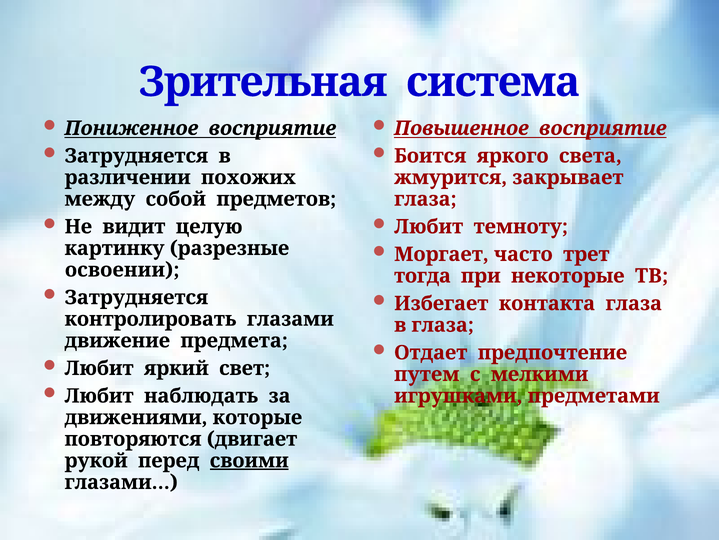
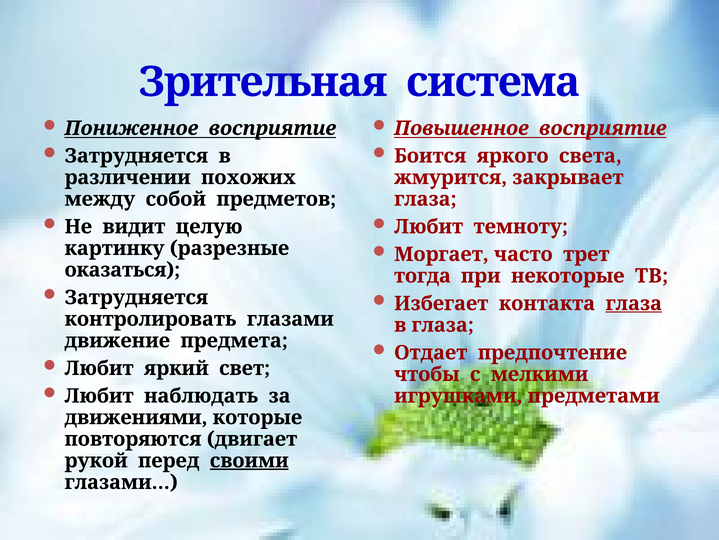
освоении: освоении -> оказаться (122, 270)
глаза underline: none -> present (634, 303)
путем: путем -> чтобы (427, 374)
